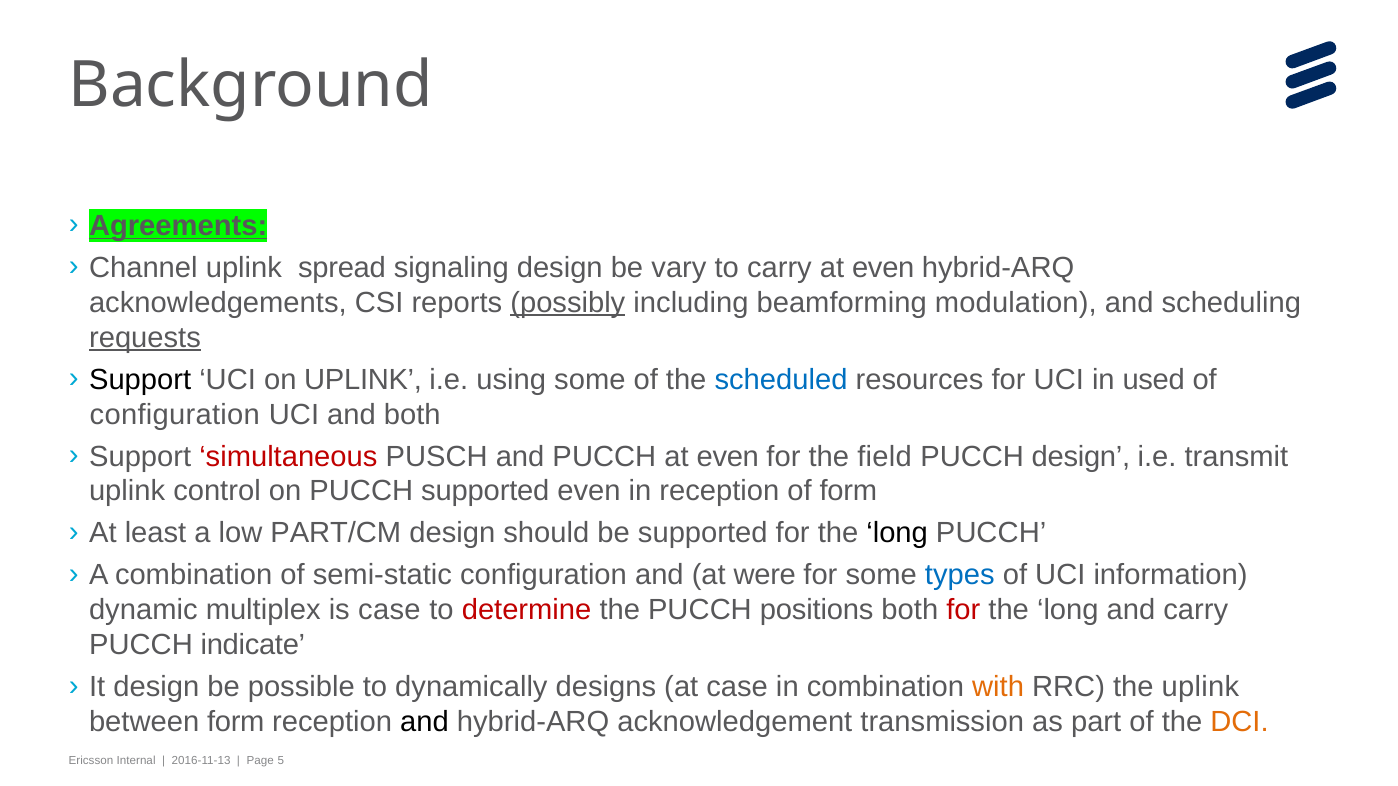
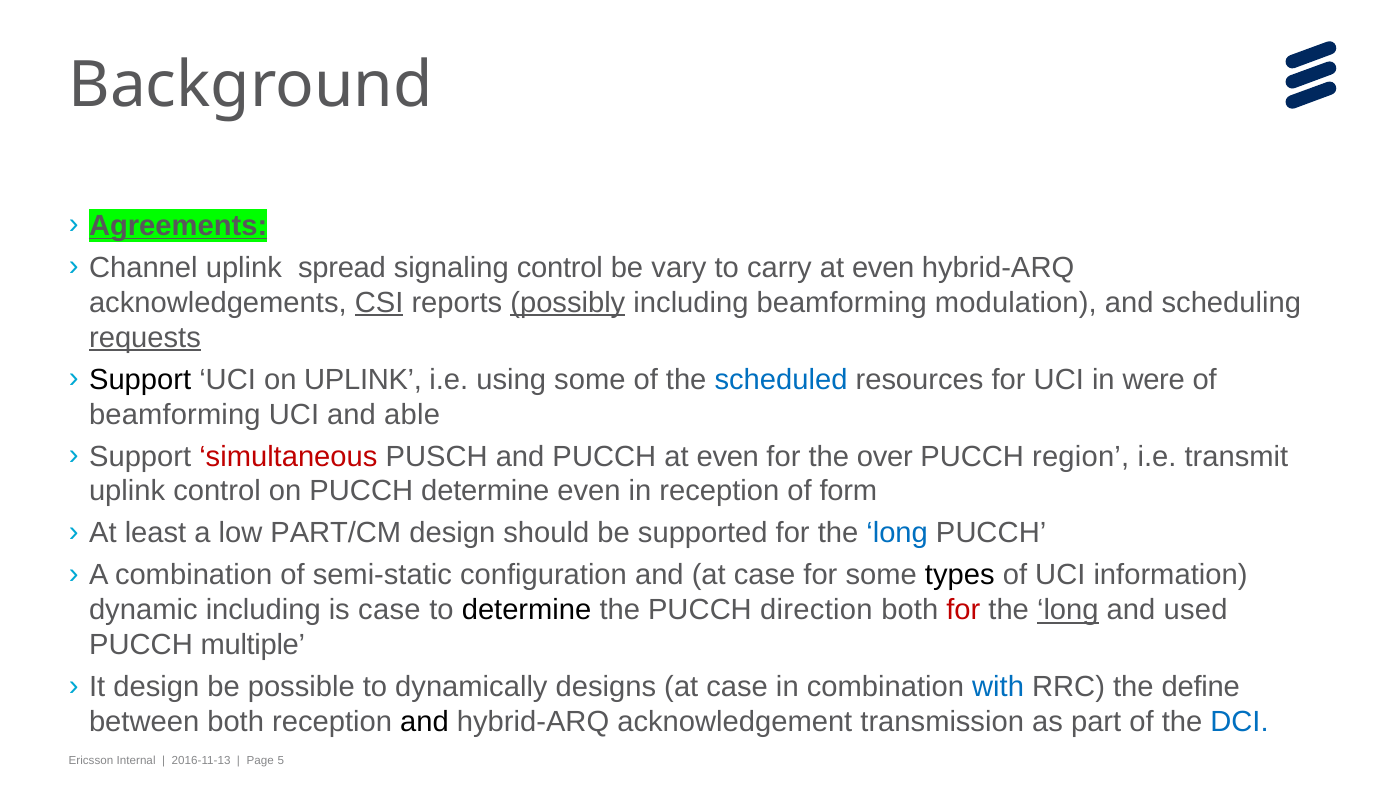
signaling design: design -> control (560, 268)
CSI underline: none -> present (379, 303)
used: used -> were (1154, 380)
configuration: configuration -> beamforming (175, 415)
and both: both -> able (412, 415)
field: field -> over (885, 457)
PUCCH design: design -> region (1081, 457)
PUCCH supported: supported -> determine (485, 492)
long colour: black -> blue (897, 534)
and at were: were -> case (765, 575)
types colour: blue -> black (960, 575)
dynamic multiplex: multiplex -> including (263, 610)
determine colour: red -> black (527, 610)
positions: positions -> direction (816, 610)
long underline: none -> present (1068, 610)
and carry: carry -> used (1196, 610)
indicate: indicate -> multiple (253, 645)
with colour: orange -> blue (998, 687)
the uplink: uplink -> define (1201, 687)
between form: form -> both (236, 722)
DCI colour: orange -> blue (1239, 722)
